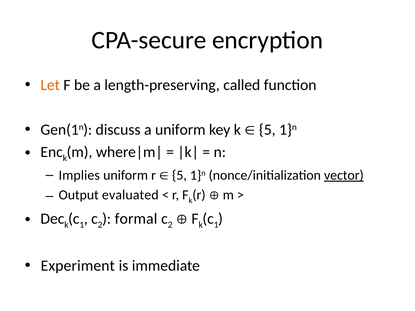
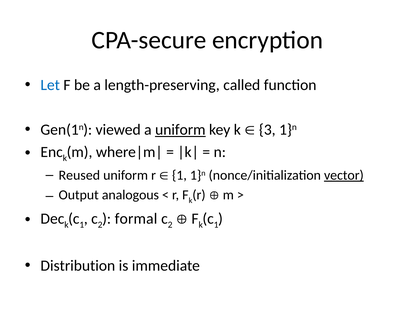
Let colour: orange -> blue (50, 85)
discuss: discuss -> viewed (118, 130)
uniform underline: none -> present (180, 130)
5: 5 -> 3 (267, 130)
Implies: Implies -> Reused (79, 175)
5: 5 -> 1 (179, 175)
evaluated: evaluated -> analogous (130, 195)
Experiment: Experiment -> Distribution (78, 266)
